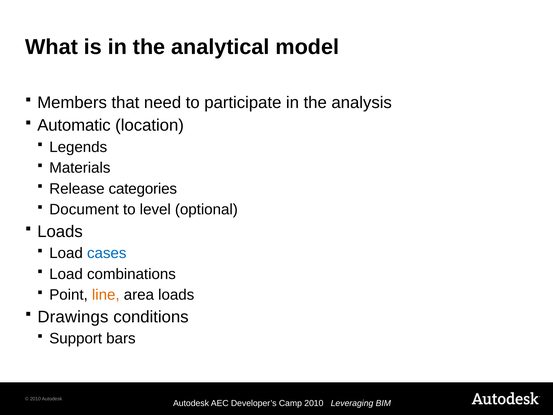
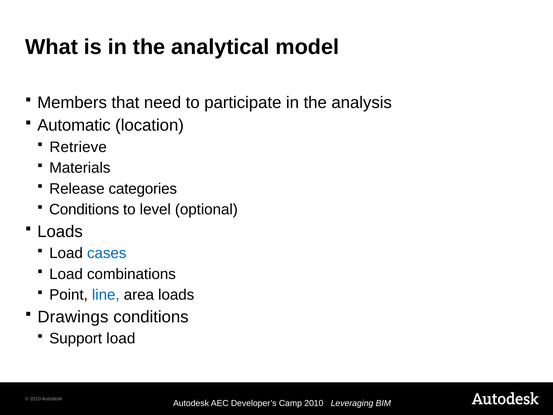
Legends: Legends -> Retrieve (78, 147)
Document: Document -> Conditions (84, 209)
line colour: orange -> blue (106, 295)
Support bars: bars -> load (121, 338)
